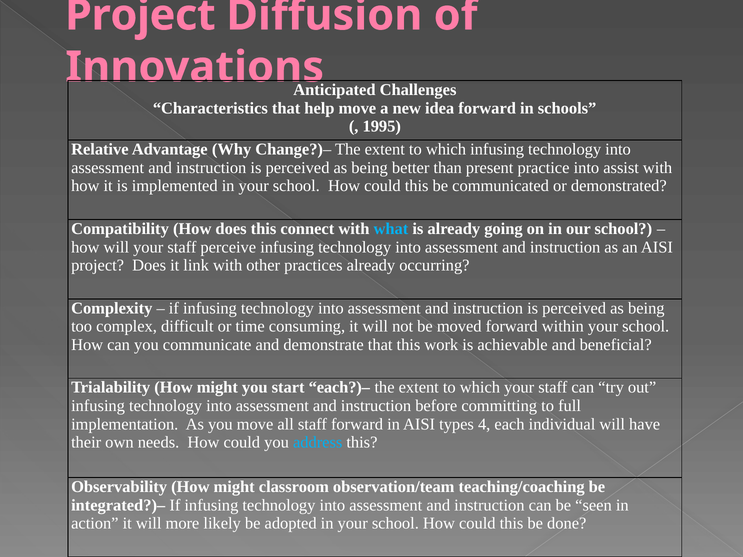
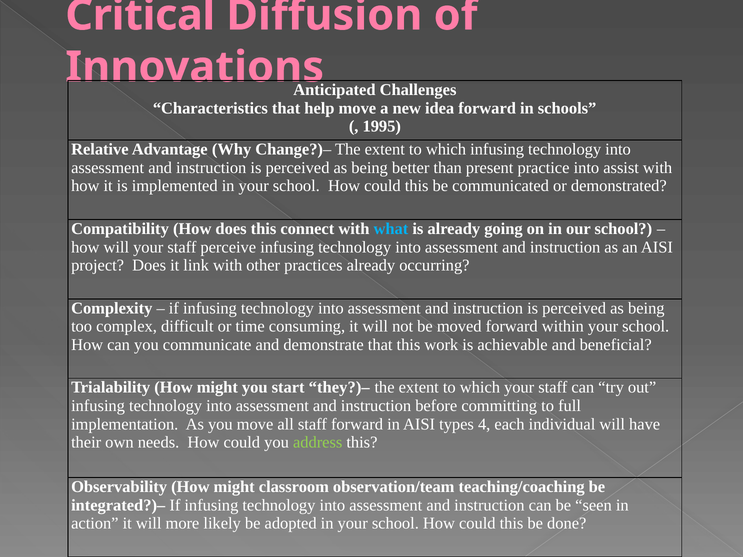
Project: Project -> Critical (140, 15)
each?)–: each?)– -> they?)– (339, 388)
address colour: light blue -> light green (318, 443)
